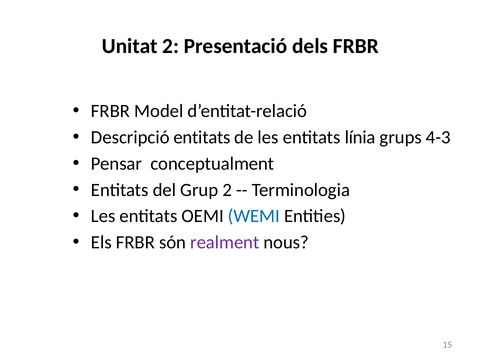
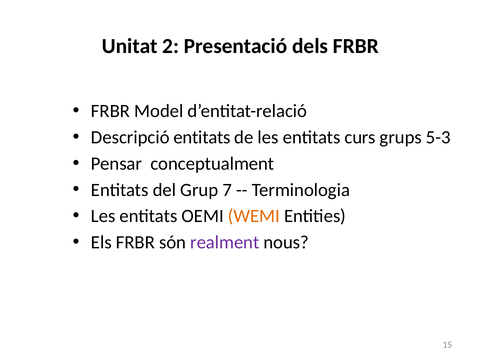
línia: línia -> curs (360, 137)
4-3: 4-3 -> 5-3 (438, 137)
Grup 2: 2 -> 7 (227, 190)
WEMI colour: blue -> orange (254, 216)
